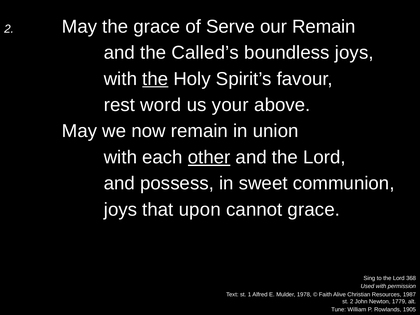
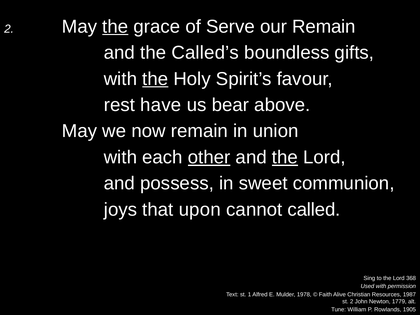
the underline: none -> present (115, 27)
boundless joys: joys -> gifts (354, 53)
word: word -> have (161, 105)
your: your -> bear (230, 105)
the underline: none -> present (285, 157)
cannot grace: grace -> called (314, 210)
